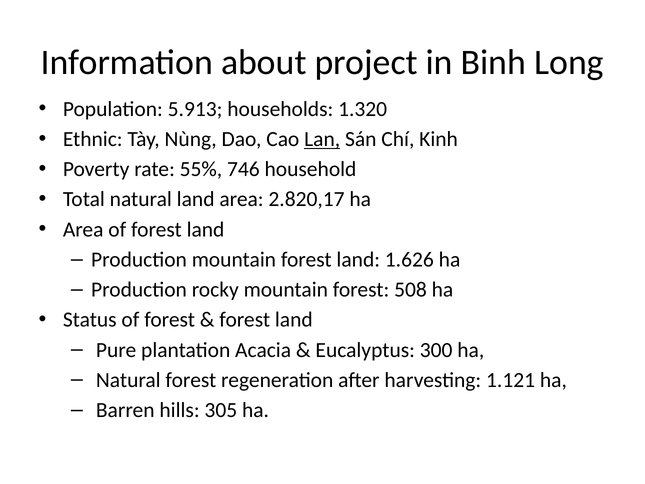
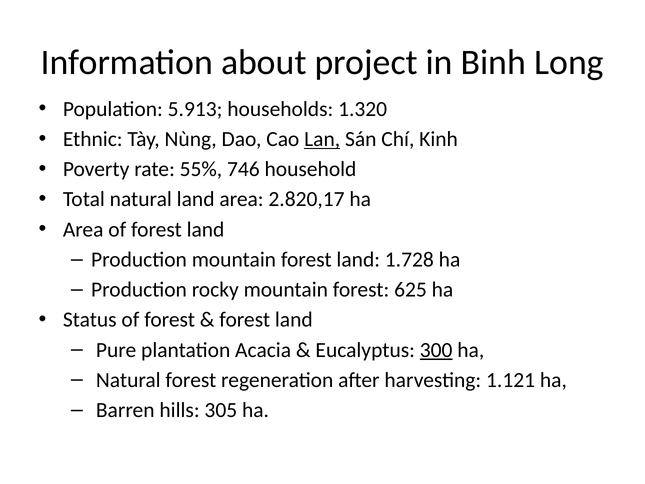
1.626: 1.626 -> 1.728 (409, 259)
508: 508 -> 625 (410, 290)
300 underline: none -> present (436, 350)
